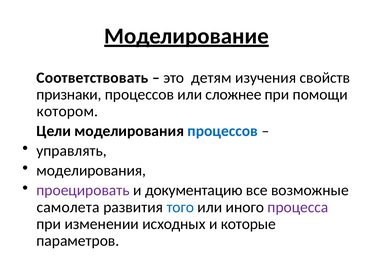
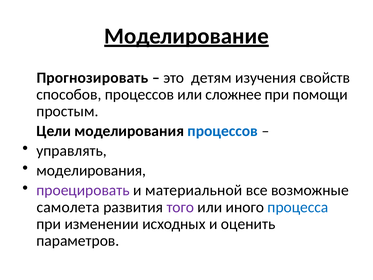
Соответствовать: Соответствовать -> Прогнозировать (92, 78)
признаки: признаки -> способов (69, 94)
котором: котором -> простым (67, 111)
документацию: документацию -> материальной (194, 190)
того colour: blue -> purple (180, 207)
процесса colour: purple -> blue (298, 207)
которые: которые -> оценить (248, 224)
